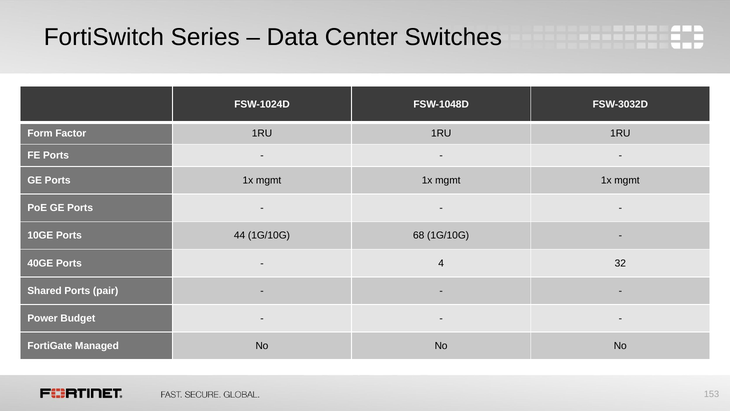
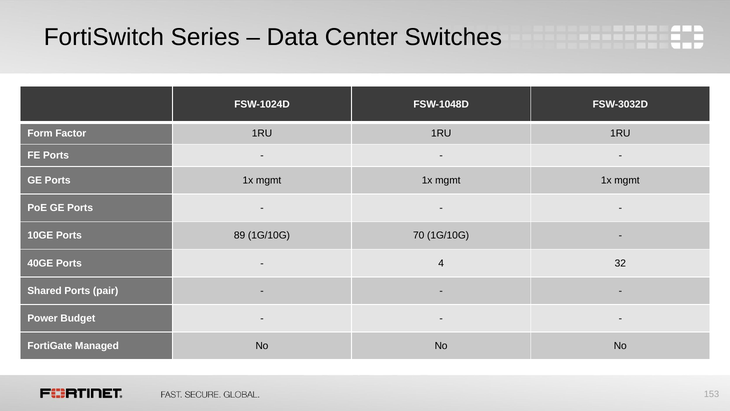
44: 44 -> 89 (240, 235)
68: 68 -> 70 (419, 235)
